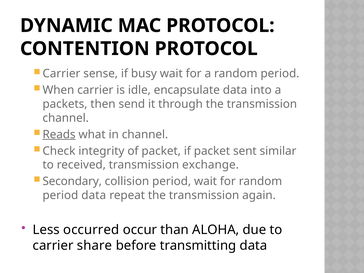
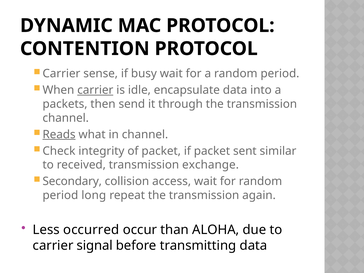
carrier underline: none -> present (95, 90)
collision period: period -> access (172, 181)
period data: data -> long (94, 195)
share: share -> signal (95, 246)
